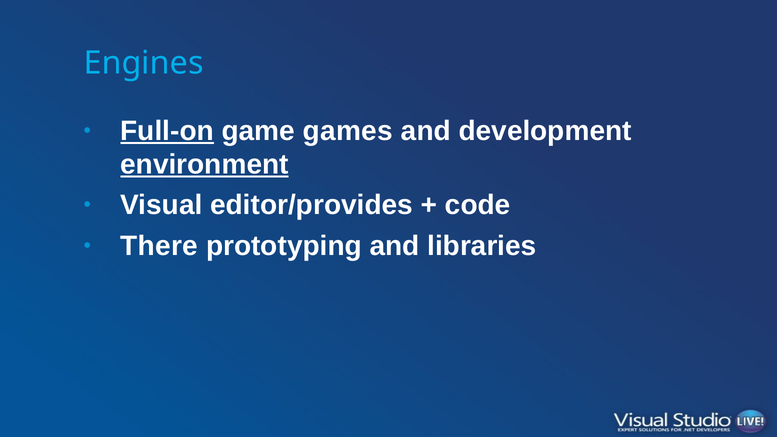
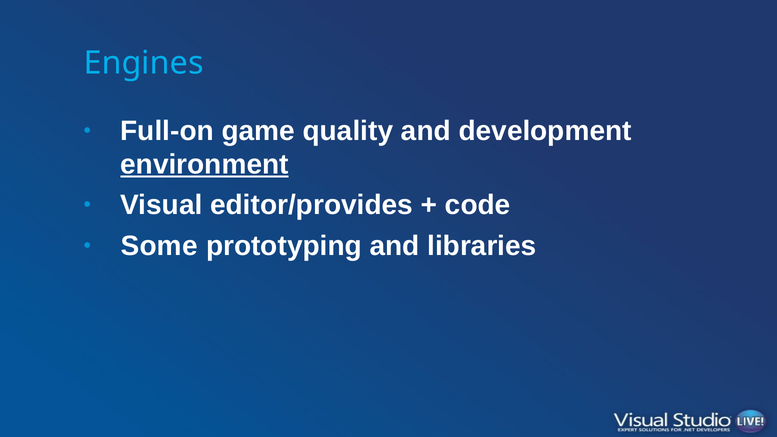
Full-on underline: present -> none (167, 131)
games: games -> quality (348, 131)
There: There -> Some (159, 246)
